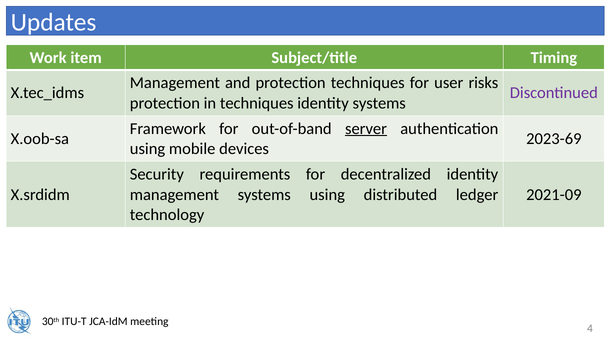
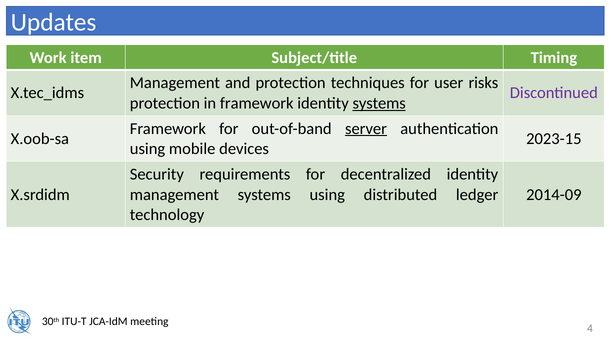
in techniques: techniques -> framework (257, 103)
systems underline: none -> present (379, 103)
2023-69: 2023-69 -> 2023-15 (554, 139)
2021-09: 2021-09 -> 2014-09 (554, 194)
